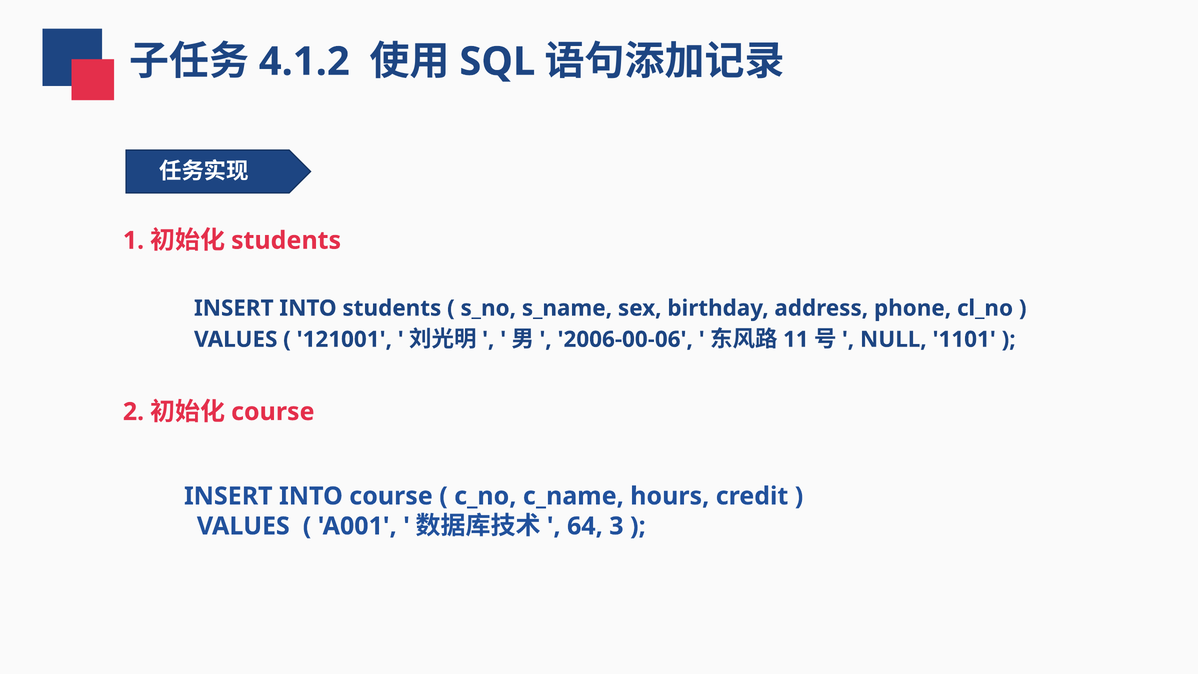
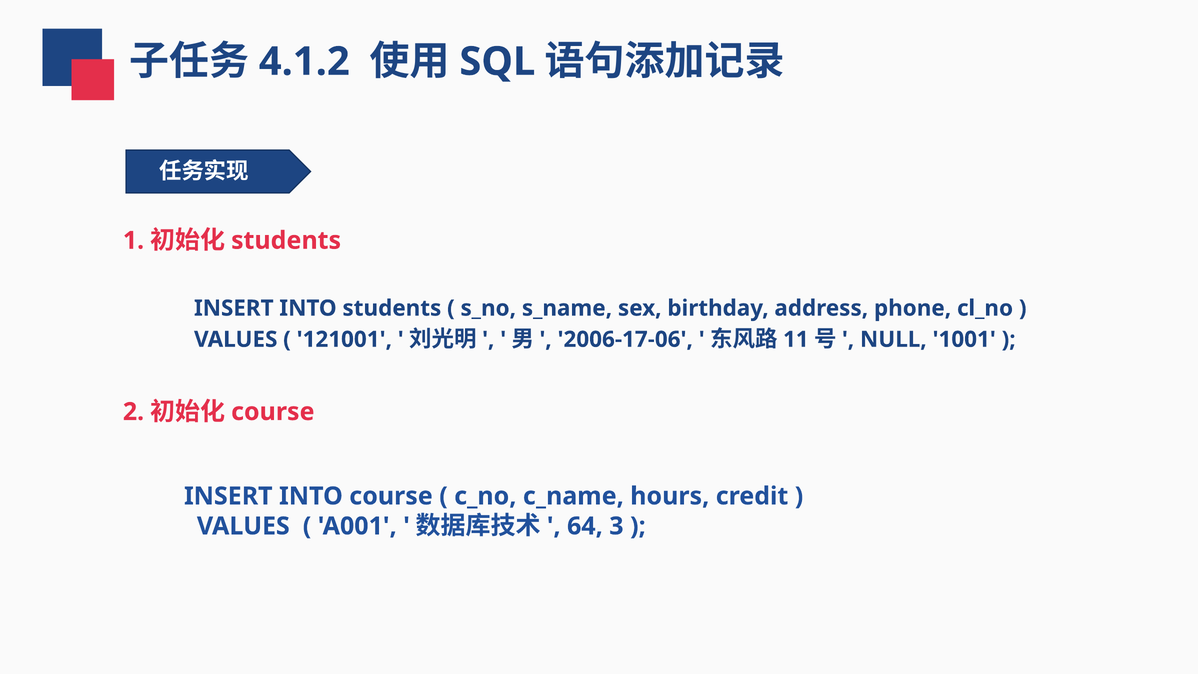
2006-00-06: 2006-00-06 -> 2006-17-06 (625, 339)
1101: 1101 -> 1001 (964, 339)
